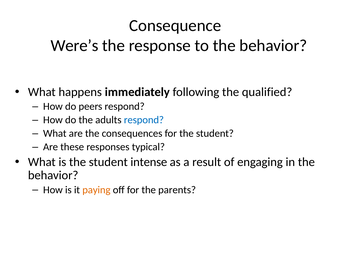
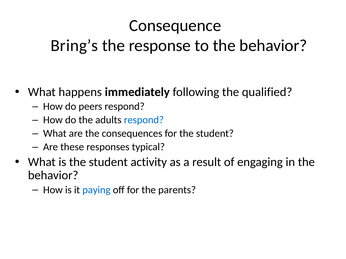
Were’s: Were’s -> Bring’s (74, 46)
intense: intense -> activity (149, 162)
paying colour: orange -> blue (96, 190)
